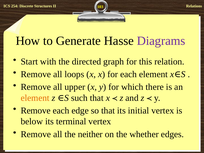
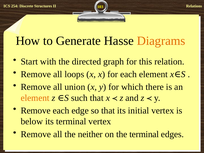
Diagrams colour: purple -> orange (161, 41)
upper: upper -> union (75, 87)
the whether: whether -> terminal (144, 134)
